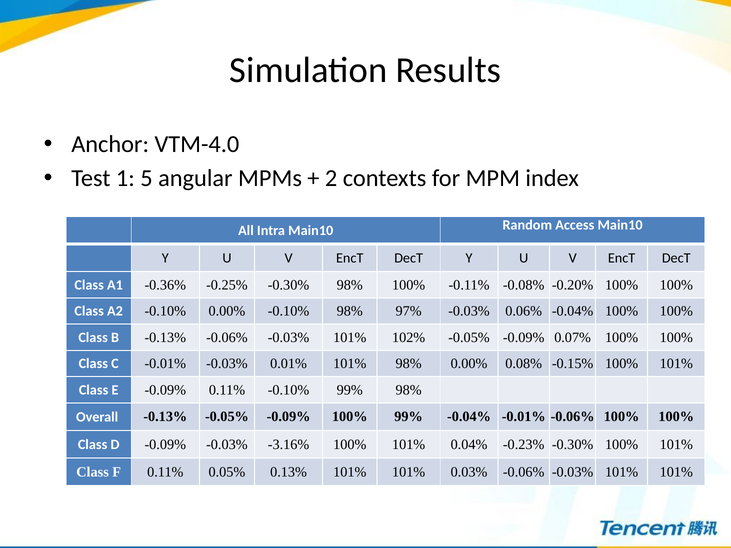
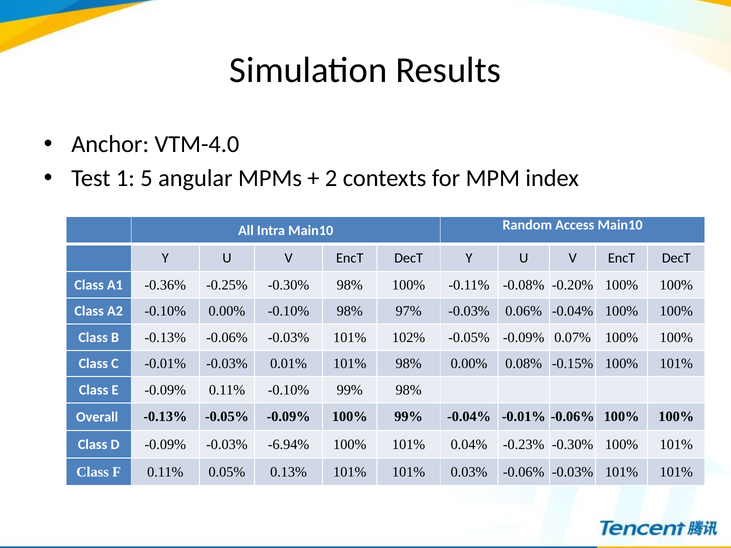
-3.16%: -3.16% -> -6.94% (289, 445)
